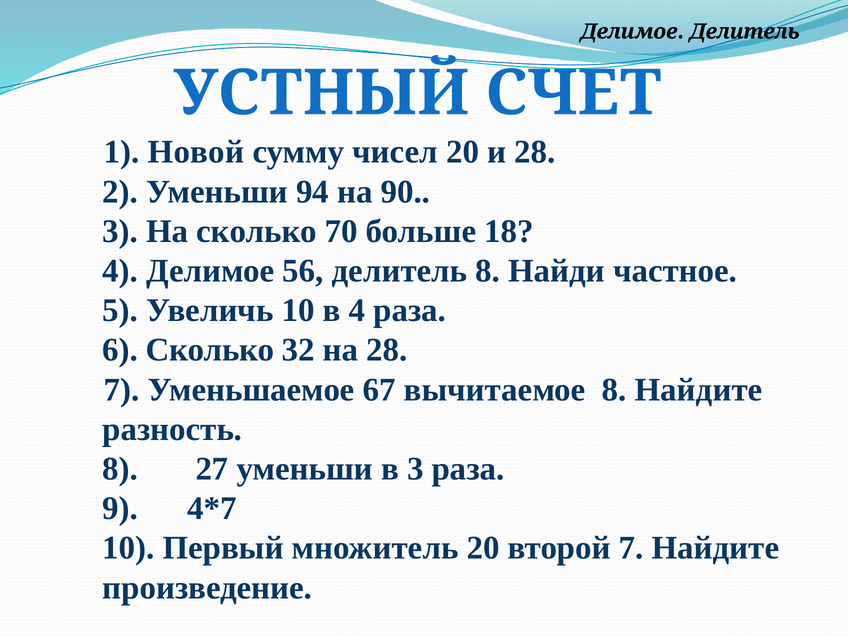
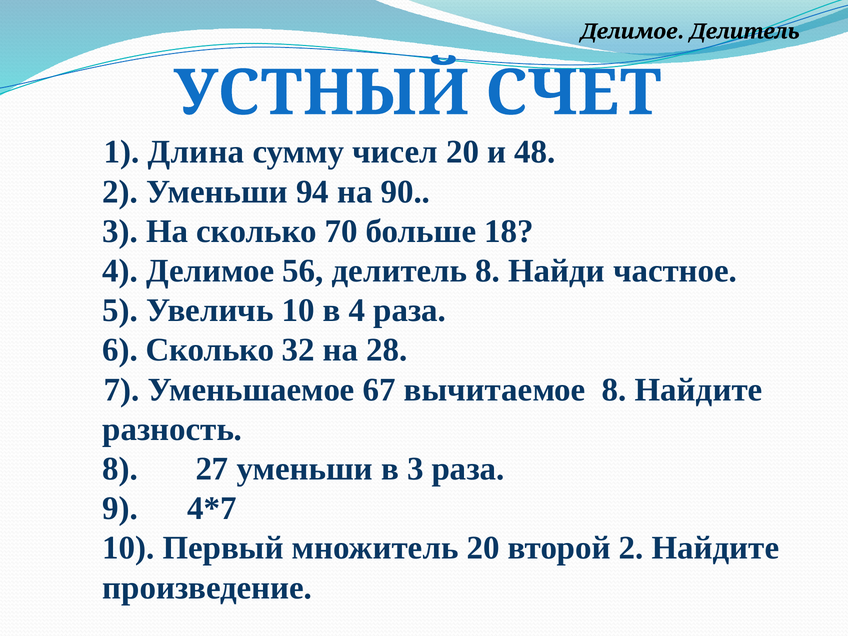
Новой: Новой -> Длина (196, 152)
и 28: 28 -> 48 (535, 152)
второй 7: 7 -> 2 (631, 548)
